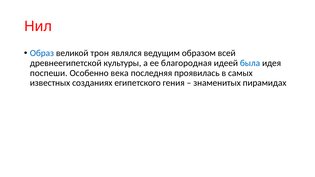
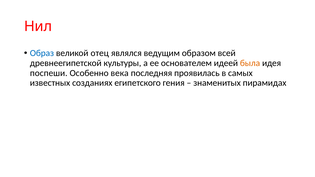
трон: трон -> отец (100, 53)
благородная: благородная -> основателем (186, 63)
была colour: blue -> orange (250, 63)
